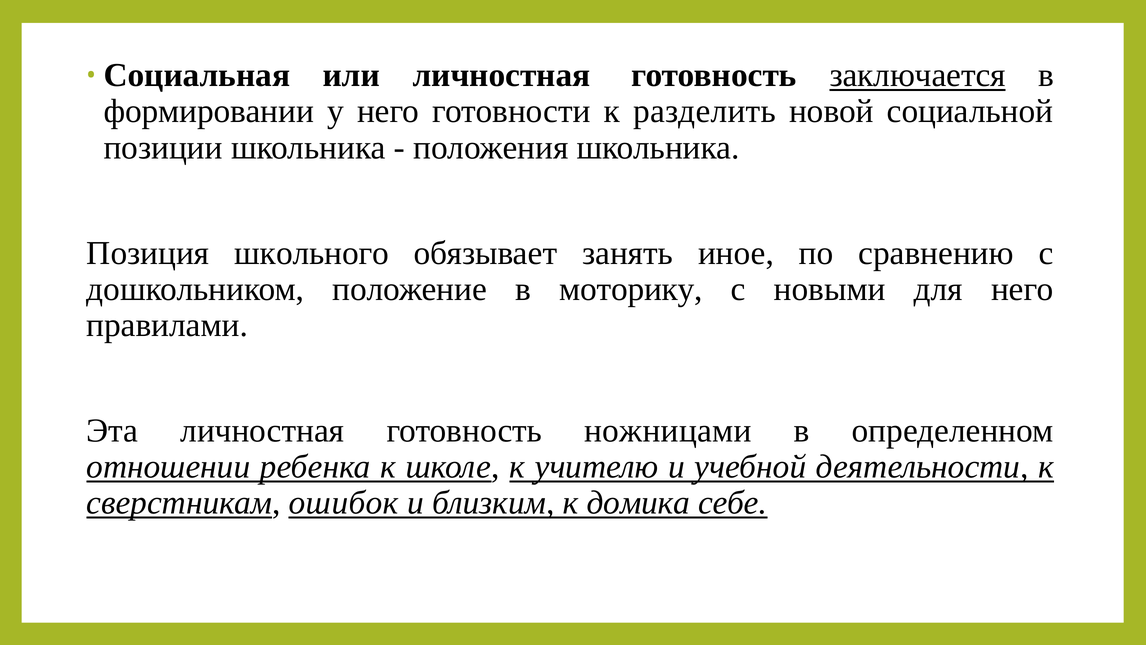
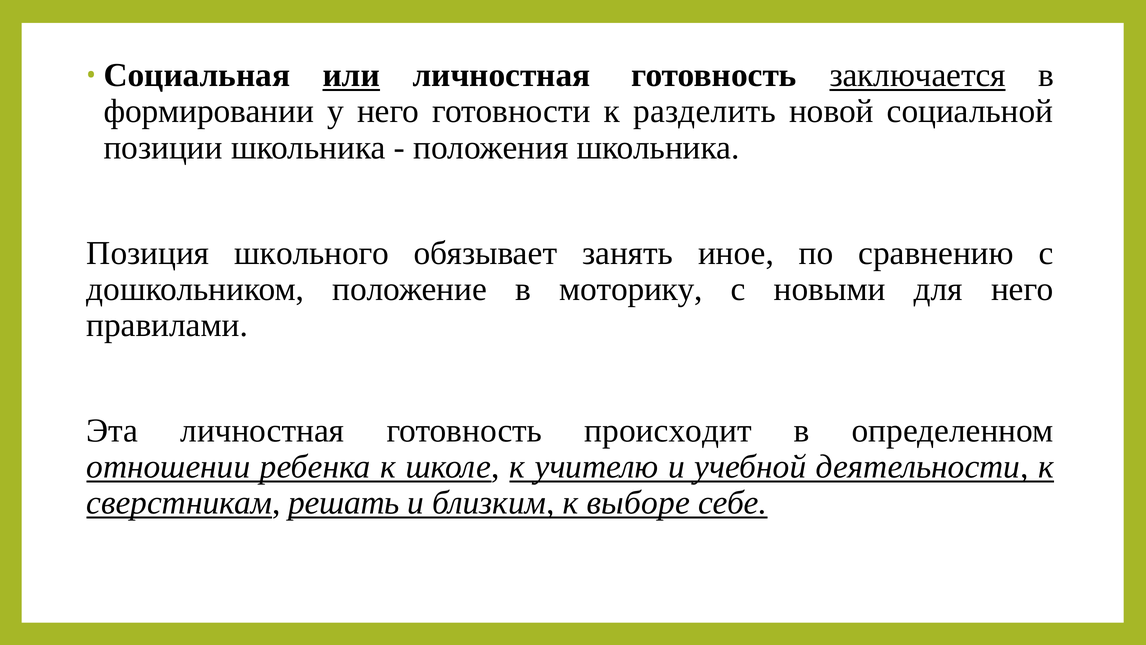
или underline: none -> present (351, 75)
ножницами: ножницами -> происходит (668, 430)
ошибок: ошибок -> решать (344, 503)
домика: домика -> выборе (638, 503)
